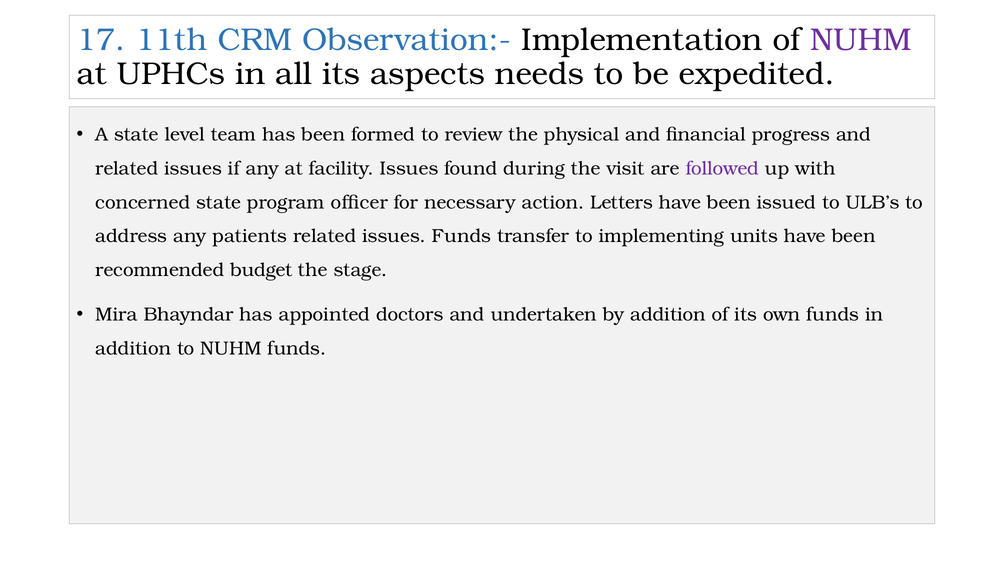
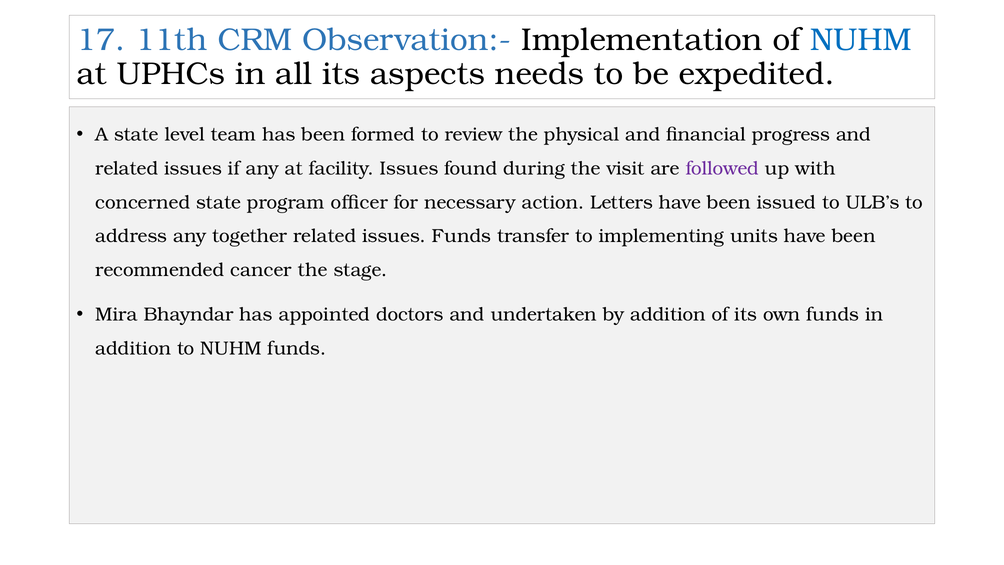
NUHM colour: purple -> blue (861, 40)
patients: patients -> together (250, 236)
budget: budget -> cancer (261, 270)
